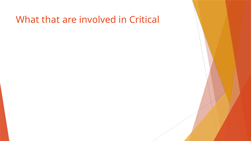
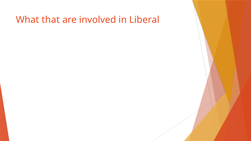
Critical: Critical -> Liberal (144, 20)
